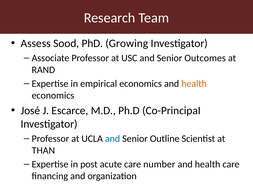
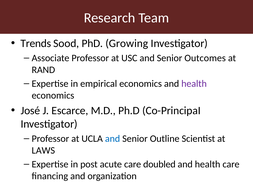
Assess: Assess -> Trends (36, 43)
health colour: orange -> purple (194, 84)
THAN: THAN -> LAWS (43, 150)
number: number -> doubled (159, 164)
